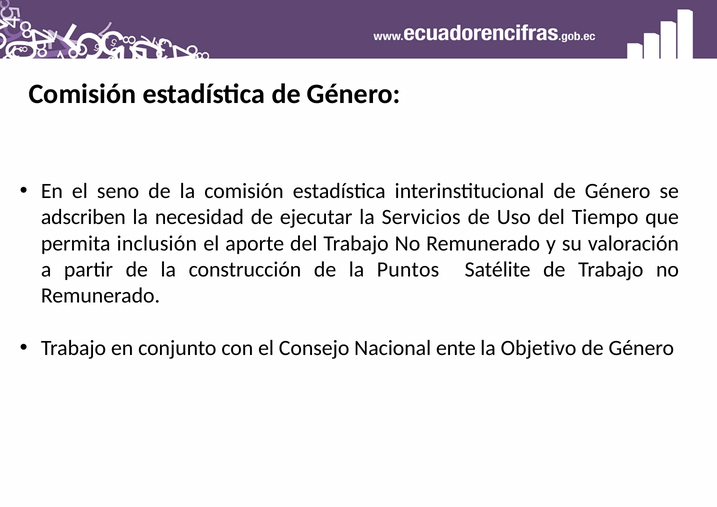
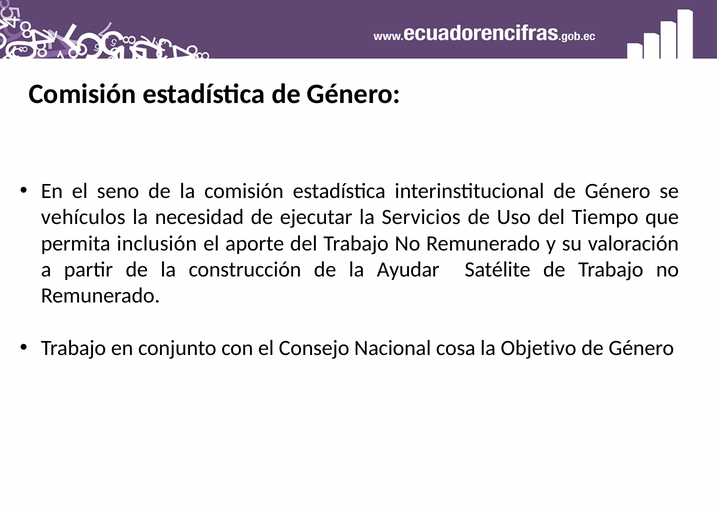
adscriben: adscriben -> vehículos (83, 217)
Puntos: Puntos -> Ayudar (408, 270)
ente: ente -> cosa (456, 348)
